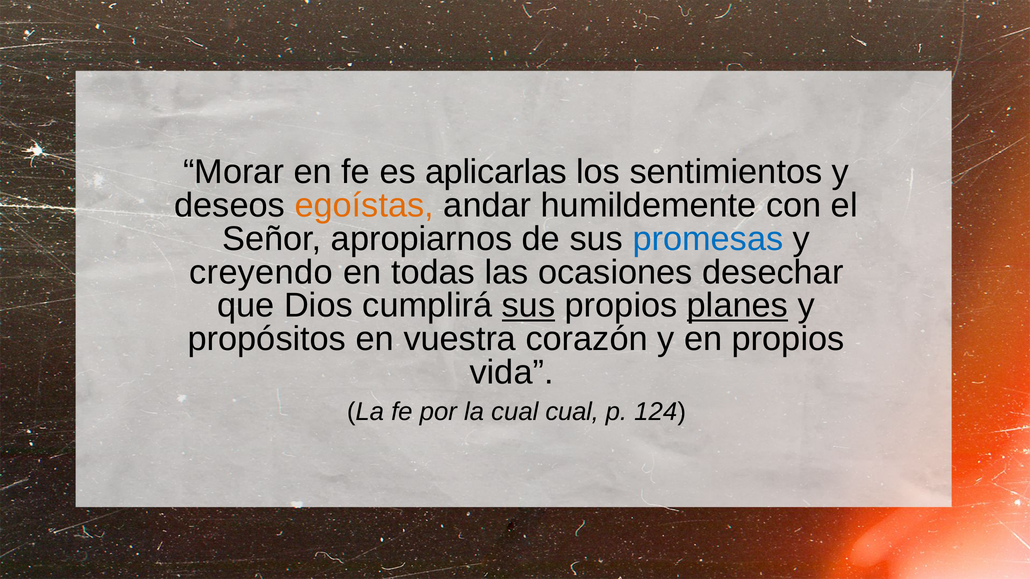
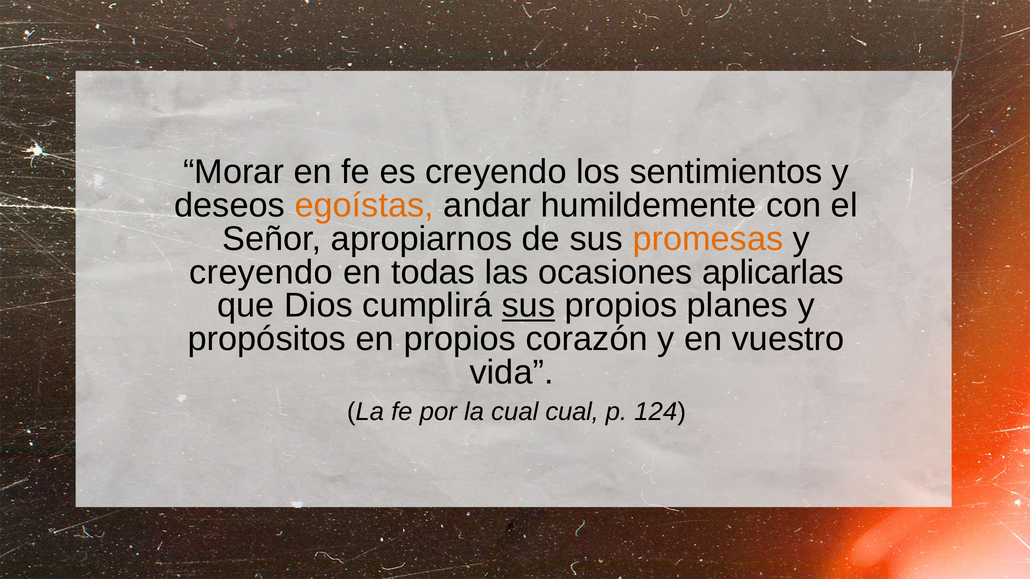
es aplicarlas: aplicarlas -> creyendo (496, 172)
promesas colour: blue -> orange (708, 239)
desechar: desechar -> aplicarlas (773, 272)
planes underline: present -> none (737, 306)
en vuestra: vuestra -> propios (460, 339)
en propios: propios -> vuestro (788, 339)
